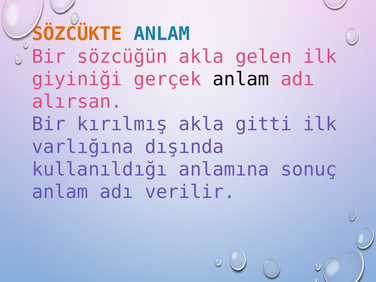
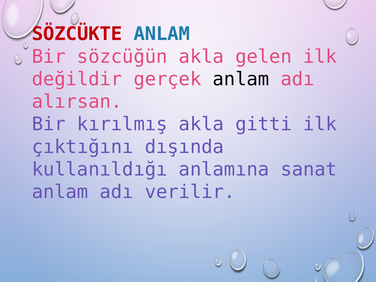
SÖZCÜKTE colour: orange -> red (77, 34)
giyiniği: giyiniği -> değildir (77, 79)
varlığına: varlığına -> çıktığını (83, 147)
sonuç: sonuç -> sanat (309, 169)
